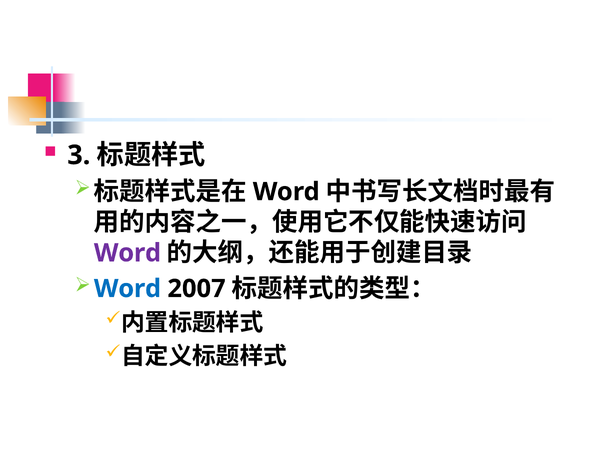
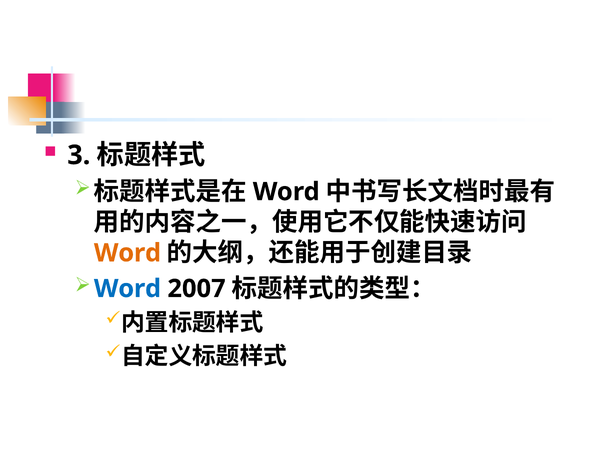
Word colour: purple -> orange (128, 253)
